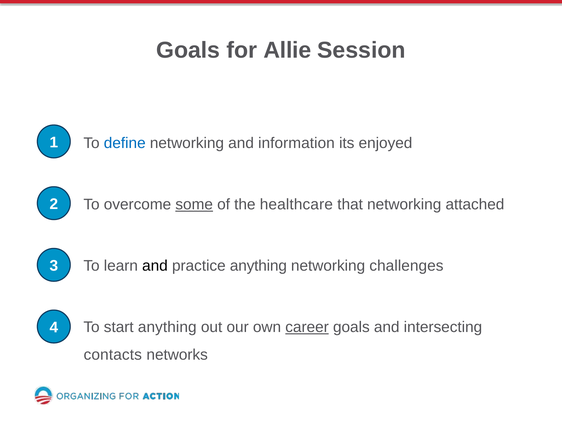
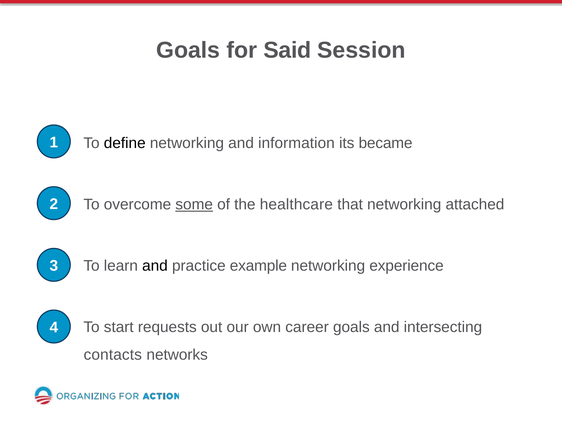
Allie: Allie -> Said (287, 50)
define colour: blue -> black (125, 143)
enjoyed: enjoyed -> became (386, 143)
practice anything: anything -> example (258, 266)
challenges: challenges -> experience (407, 266)
start anything: anything -> requests (167, 328)
career underline: present -> none (307, 328)
